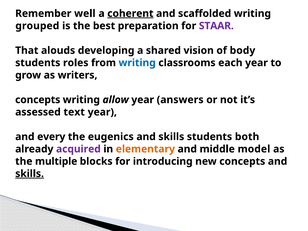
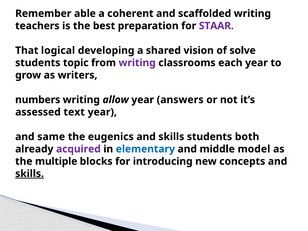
well: well -> able (85, 14)
coherent underline: present -> none (130, 14)
grouped: grouped -> teachers (37, 26)
alouds: alouds -> logical (58, 50)
body: body -> solve (243, 50)
roles: roles -> topic (76, 63)
writing colour: blue -> purple (137, 63)
concepts: concepts -> numbers (38, 100)
every: every -> same (51, 137)
elementary colour: orange -> blue (145, 149)
